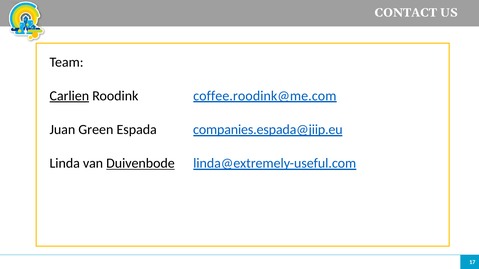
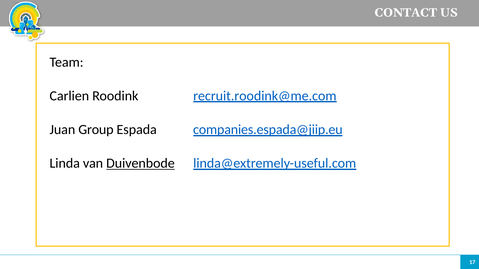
Carlien underline: present -> none (69, 96)
coffee.roodink@me.com: coffee.roodink@me.com -> recruit.roodink@me.com (265, 96)
Green: Green -> Group (96, 130)
